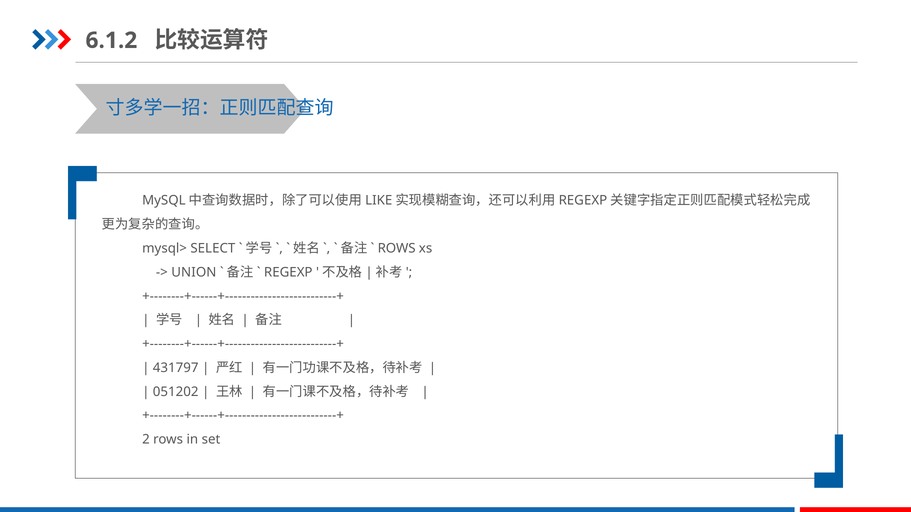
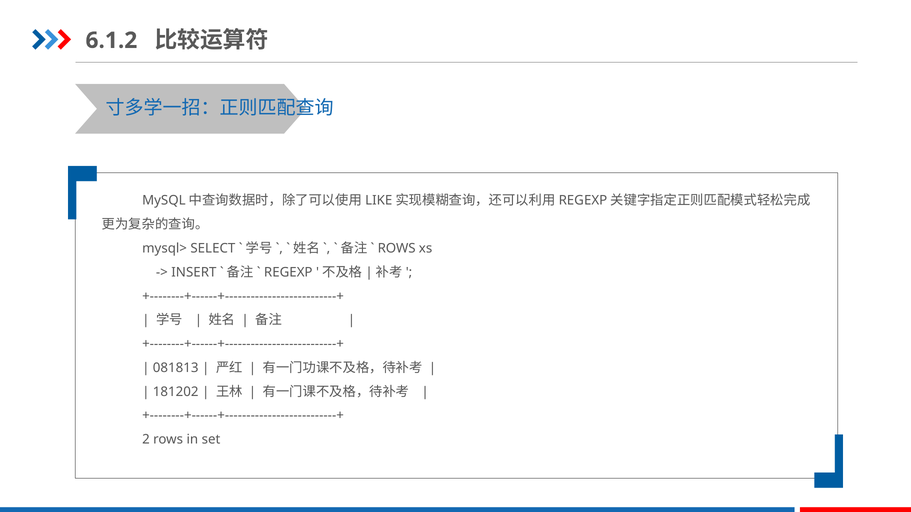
UNION: UNION -> INSERT (194, 273)
431797: 431797 -> 081813 (176, 368)
051202: 051202 -> 181202 (176, 392)
